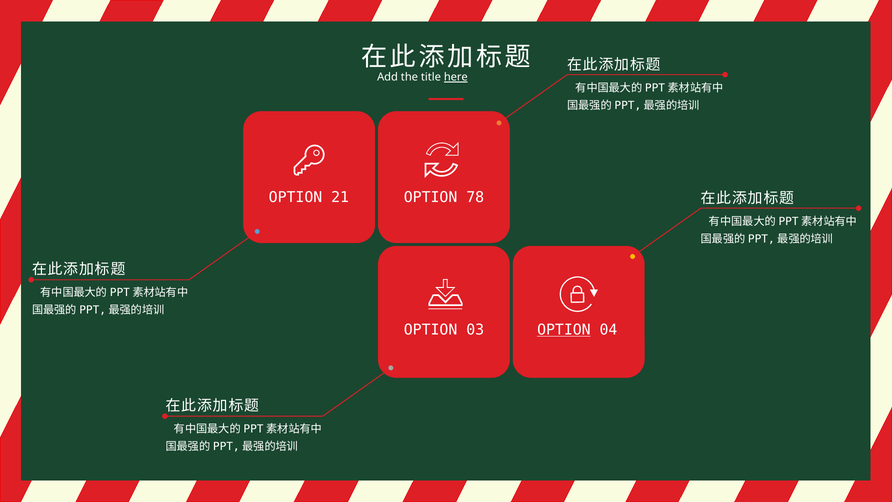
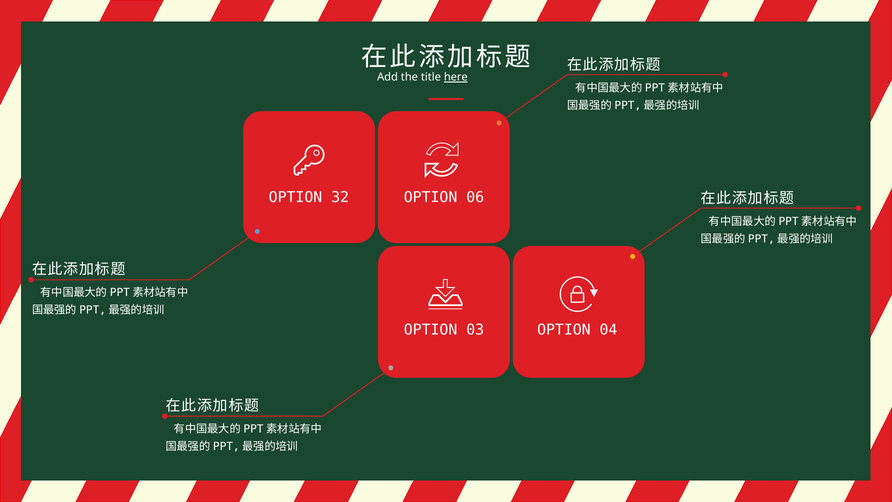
21: 21 -> 32 (340, 197)
78: 78 -> 06 (475, 197)
OPTION underline: present -> none (564, 330)
